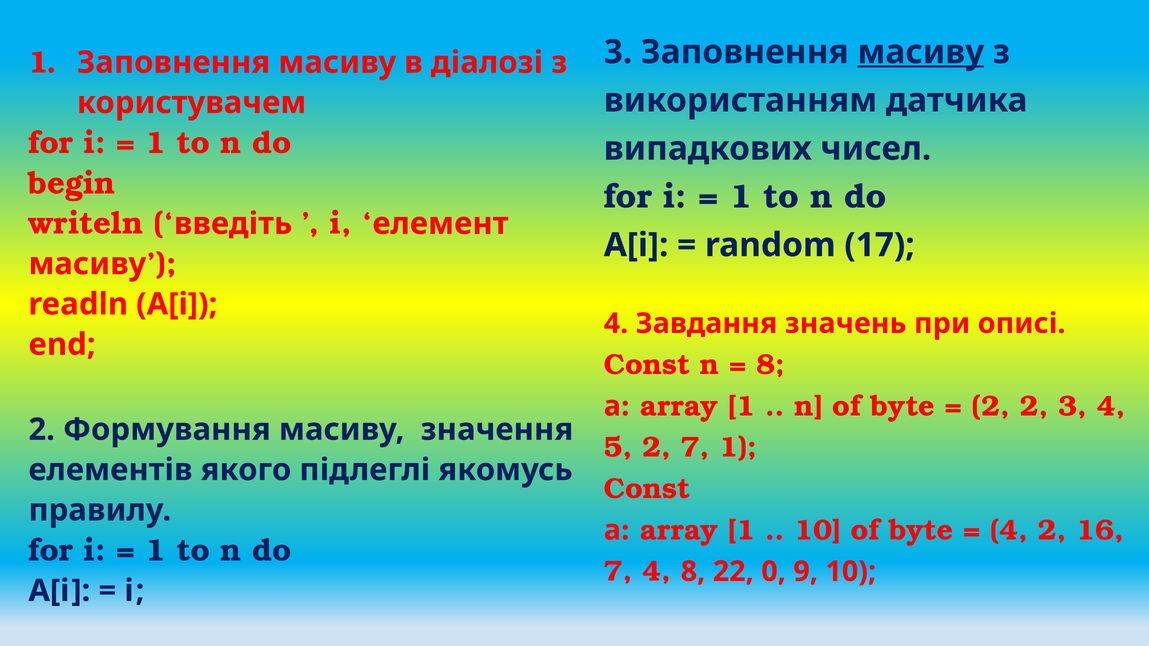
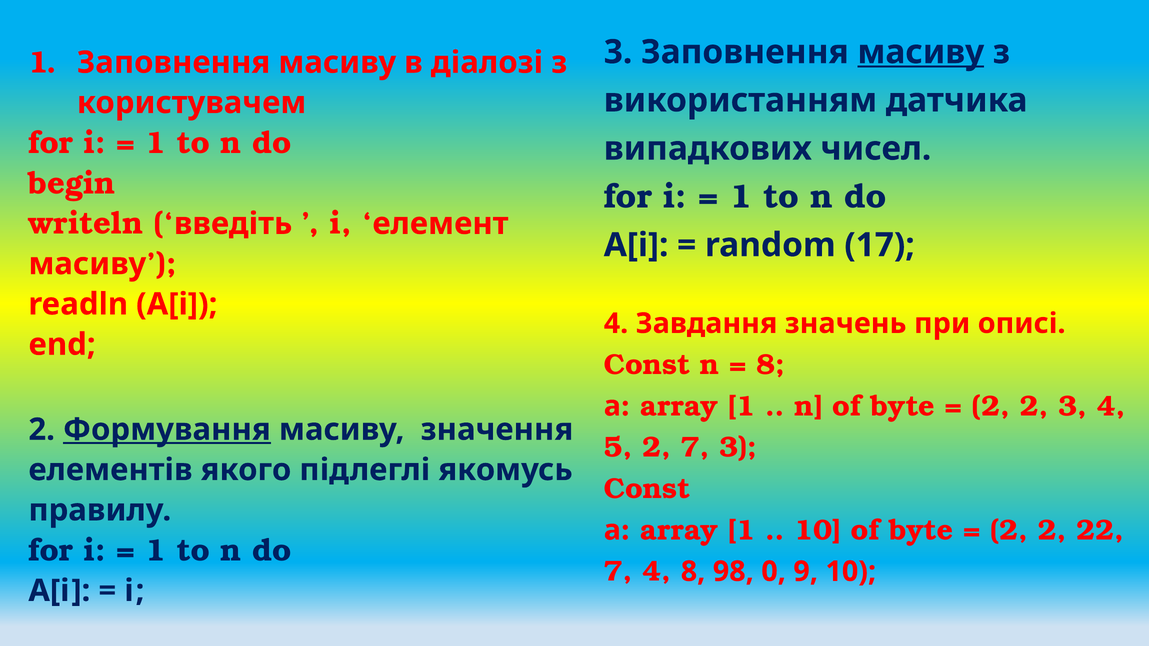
Формування underline: none -> present (167, 430)
7 1: 1 -> 3 (738, 448)
4: 4 -> 2 (1009, 530)
16: 16 -> 22 (1100, 530)
22: 22 -> 98 (733, 572)
